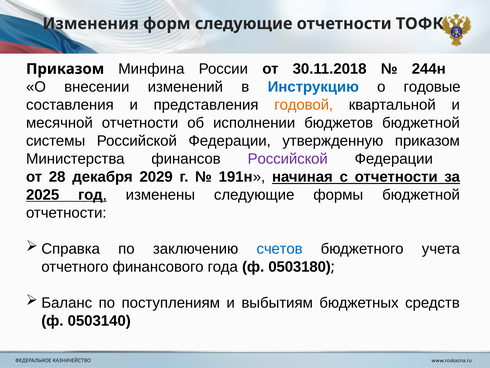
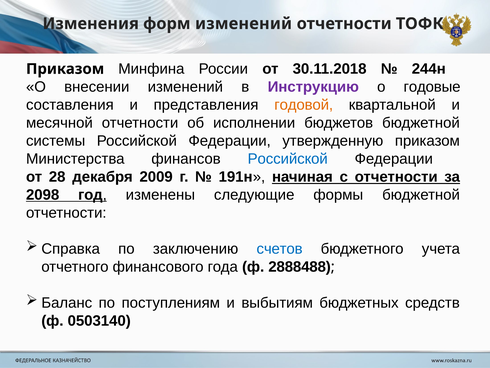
форм следующие: следующие -> изменений (244, 24)
Инструкцию colour: blue -> purple (313, 87)
Российской colour: purple -> blue (288, 159)
2029: 2029 -> 2009 (156, 177)
2025: 2025 -> 2098 (43, 195)
0503180: 0503180 -> 2888488 (300, 266)
